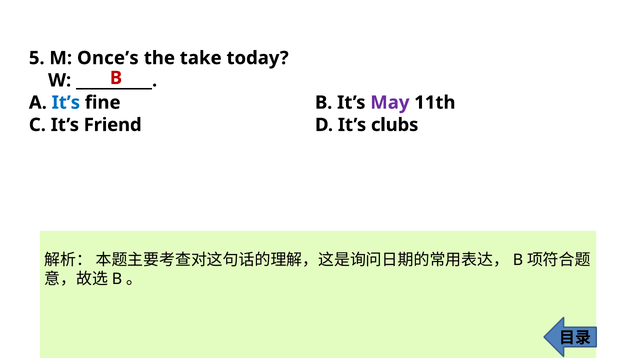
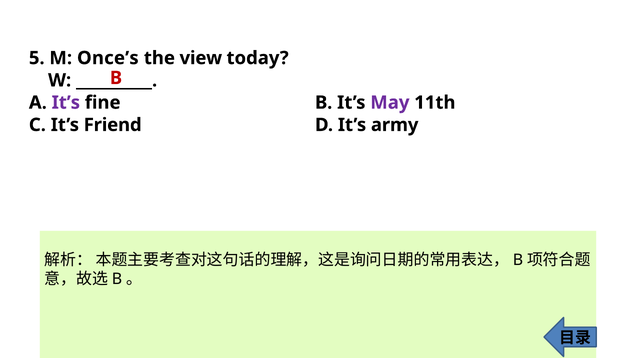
take: take -> view (201, 58)
It’s colour: blue -> purple (66, 103)
clubs: clubs -> army (395, 125)
